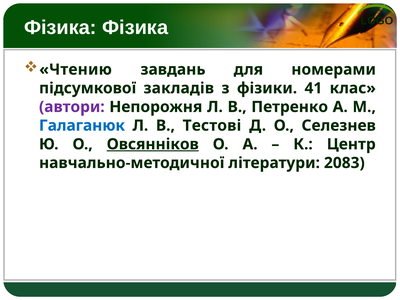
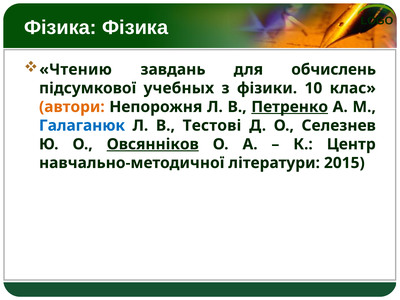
номерами: номерами -> обчислень (334, 70)
закладів: закладів -> учебных (179, 88)
41: 41 -> 10 (313, 88)
автори colour: purple -> orange (72, 107)
Петренко underline: none -> present (290, 107)
2083: 2083 -> 2015 (344, 163)
